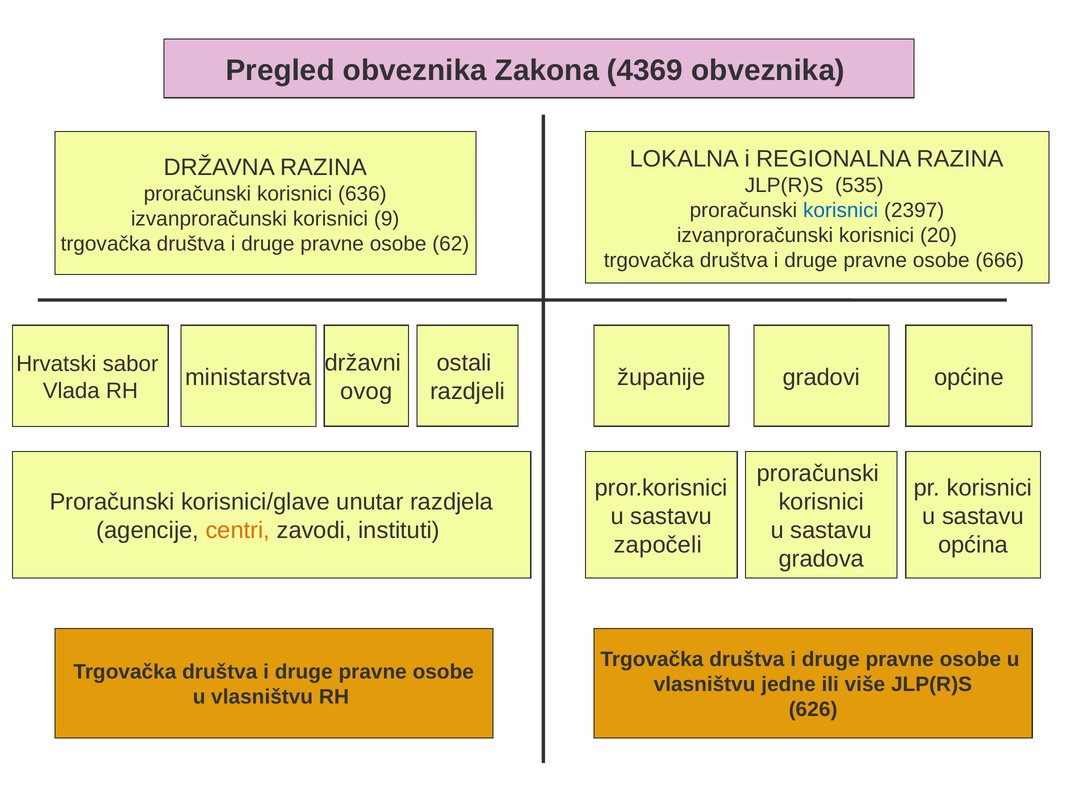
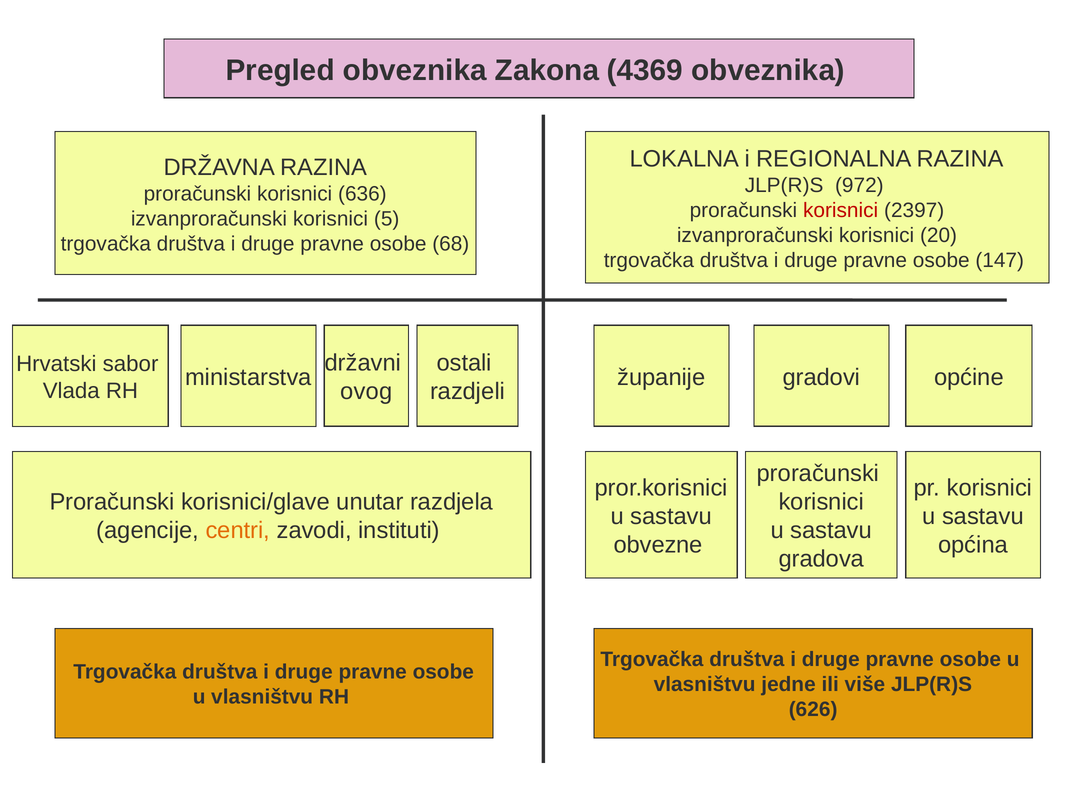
535: 535 -> 972 (859, 186)
korisnici colour: blue -> red (841, 211)
9: 9 -> 5 (387, 219)
62: 62 -> 68 (451, 244)
666: 666 -> 147 (1000, 261)
započeli: započeli -> obvezne (658, 545)
